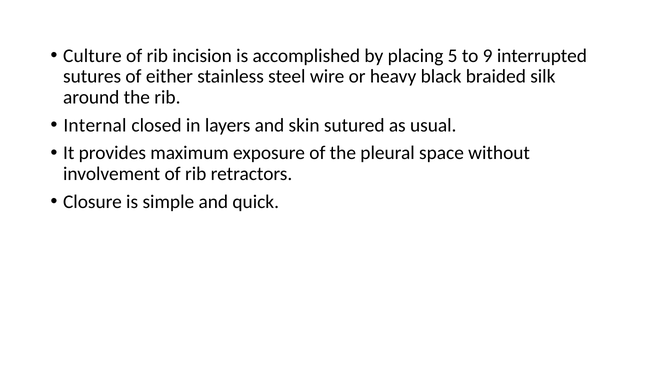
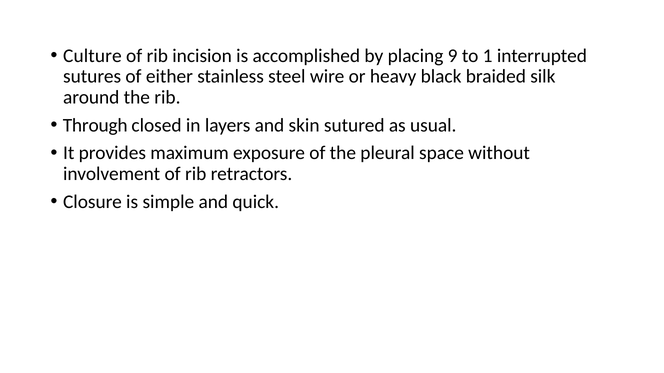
5: 5 -> 9 (453, 56)
9: 9 -> 1 (488, 56)
Internal: Internal -> Through (95, 125)
